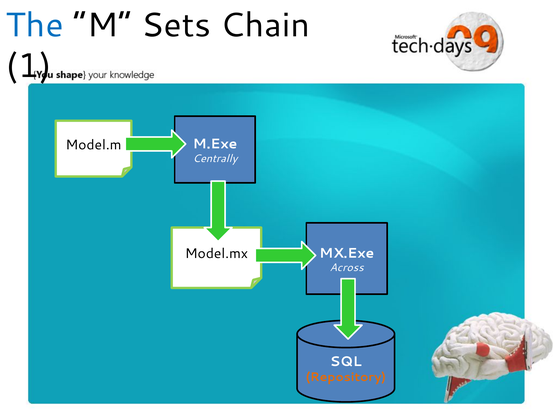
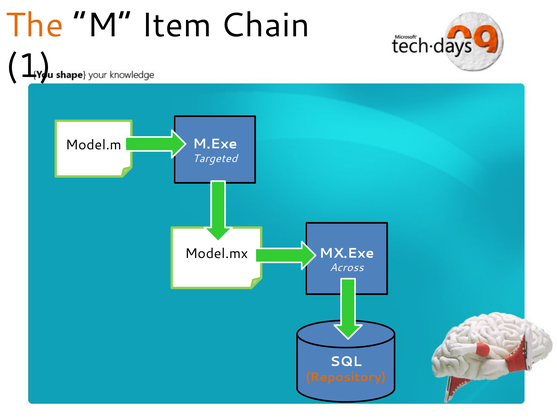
The colour: blue -> orange (35, 25)
Sets: Sets -> Item (176, 25)
Centrally: Centrally -> Targeted (215, 159)
